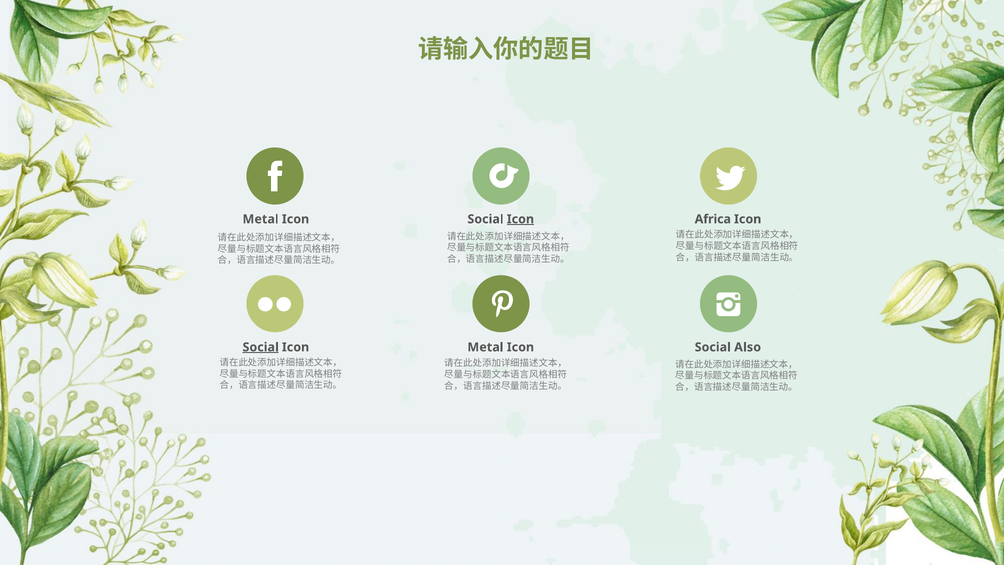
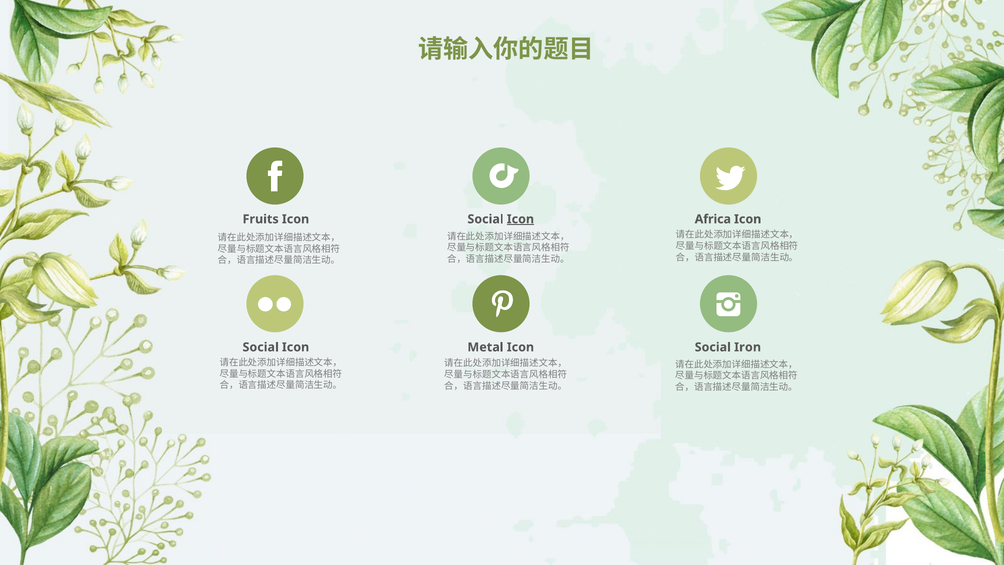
Metal: Metal -> Fruits (261, 219)
Social underline: present -> none (261, 347)
Also: Also -> Iron (748, 347)
